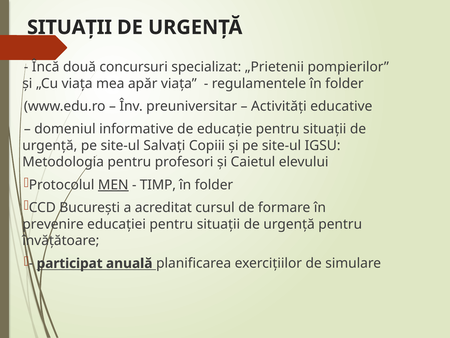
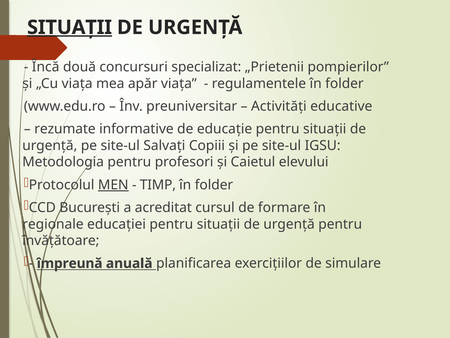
SITUAȚII underline: none -> present (70, 27)
domeniul: domeniul -> rezumate (65, 129)
prevenire: prevenire -> regionale (53, 224)
participat: participat -> împreună (70, 263)
